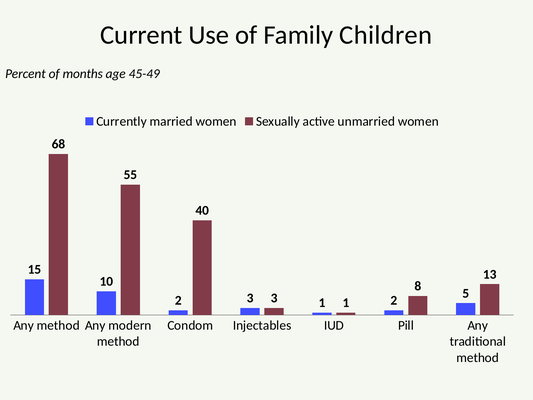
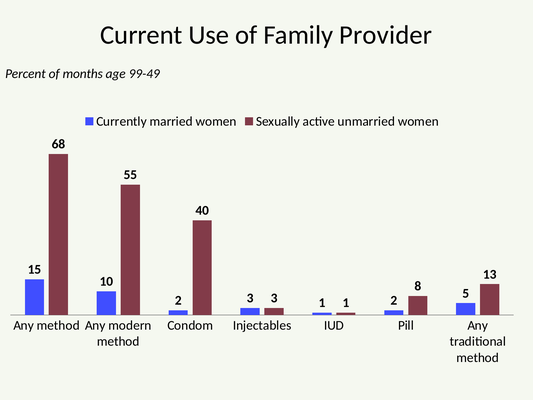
Children: Children -> Provider (386, 35)
45-49: 45-49 -> 99-49 (144, 74)
